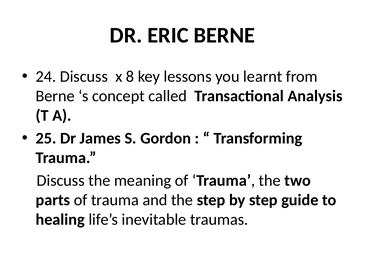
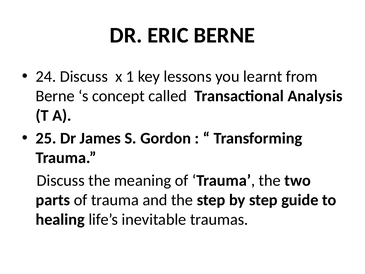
8: 8 -> 1 (130, 77)
